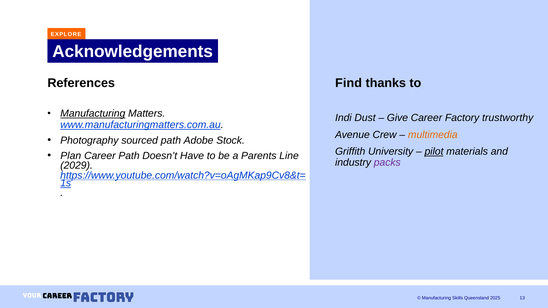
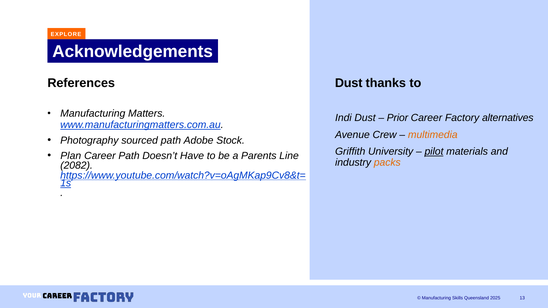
References Find: Find -> Dust (349, 83)
Manufacturing underline: present -> none (93, 114)
Give: Give -> Prior (397, 118)
trustworthy: trustworthy -> alternatives (508, 118)
packs colour: purple -> orange (387, 163)
2029: 2029 -> 2082 (77, 166)
